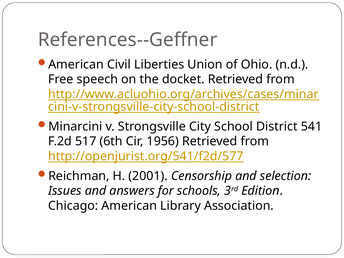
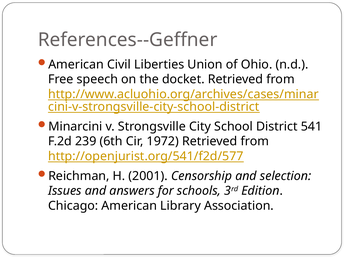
517: 517 -> 239 (86, 141)
1956: 1956 -> 1972 (163, 141)
